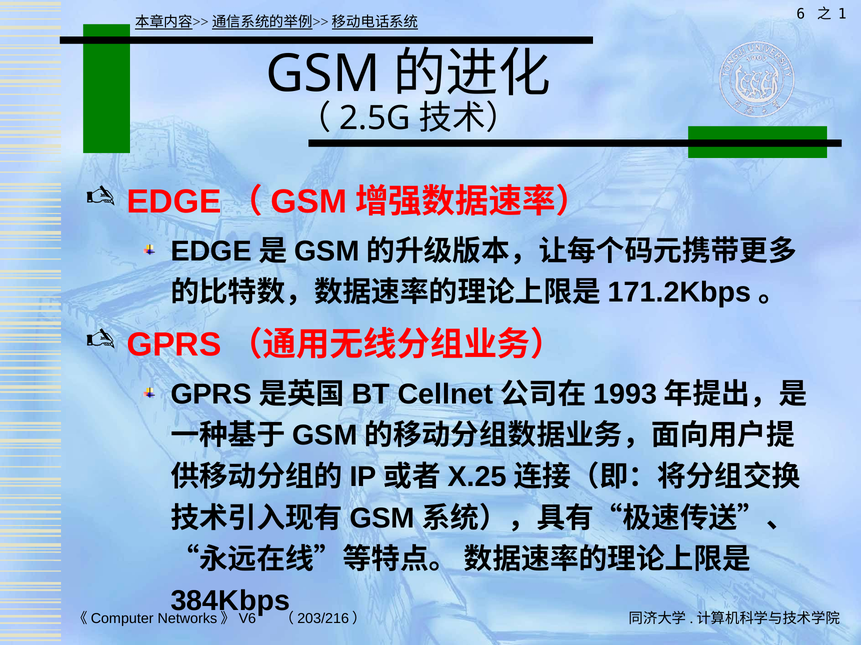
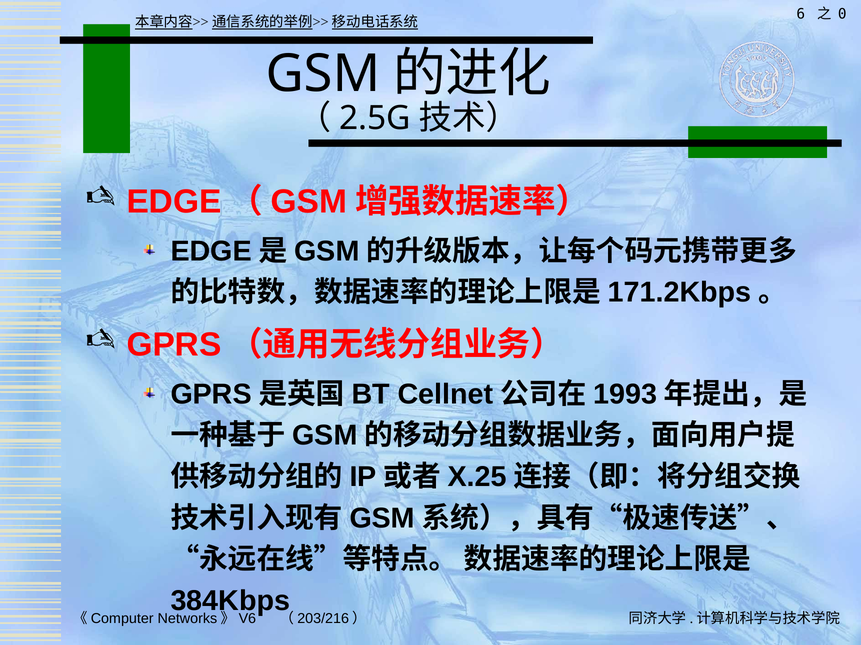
1: 1 -> 0 (842, 14)
